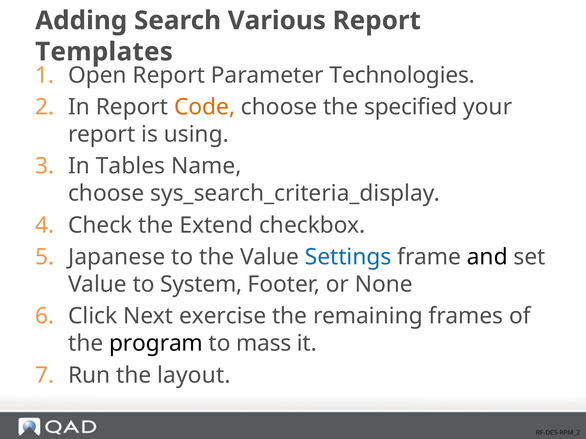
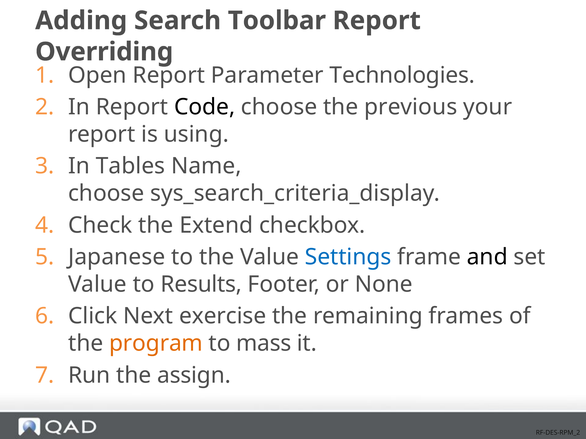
Various: Various -> Toolbar (277, 21)
Templates: Templates -> Overriding (104, 52)
Code colour: orange -> black (205, 107)
specified: specified -> previous (411, 107)
System: System -> Results (201, 285)
program colour: black -> orange (156, 344)
layout: layout -> assign (194, 376)
